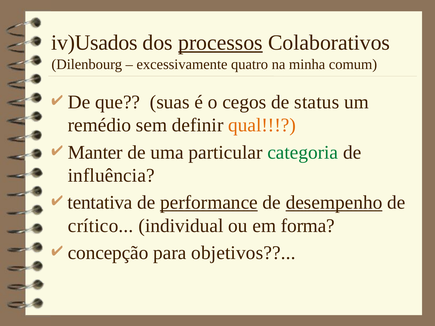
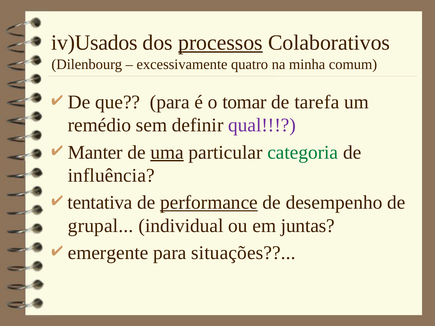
que suas: suas -> para (170, 102)
cegos: cegos -> tomar (244, 102)
status: status -> tarefa (317, 102)
qual colour: orange -> purple (262, 125)
uma underline: none -> present (167, 152)
desempenho underline: present -> none (334, 203)
crítico: crítico -> grupal (101, 226)
forma: forma -> juntas (308, 226)
concepção: concepção -> emergente (108, 253)
objetivos: objetivos -> situações (243, 253)
